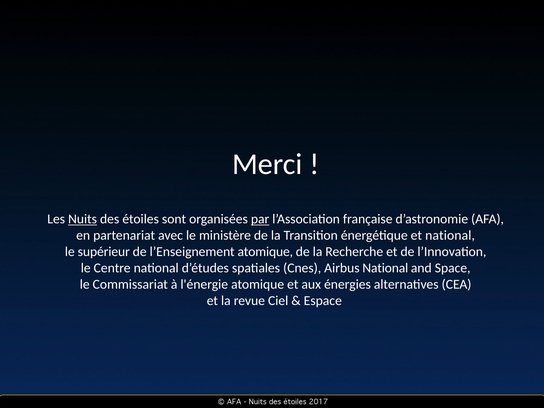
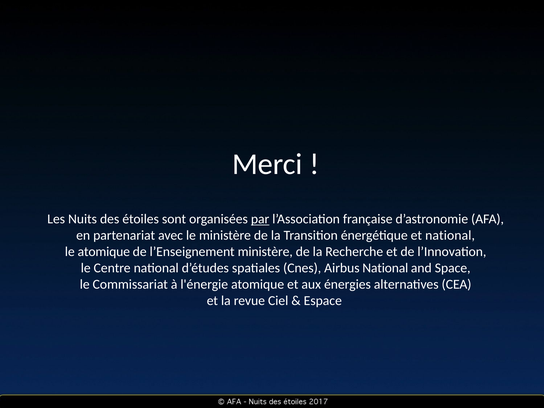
Nuits underline: present -> none (83, 219)
le supérieur: supérieur -> atomique (104, 252)
l’Enseignement atomique: atomique -> ministère (265, 252)
